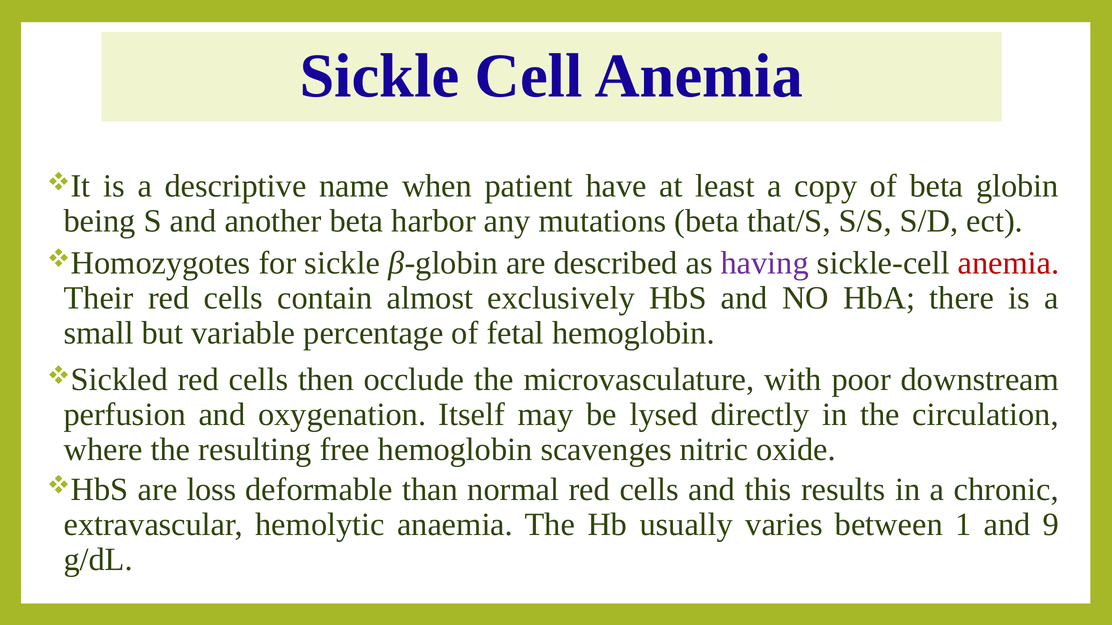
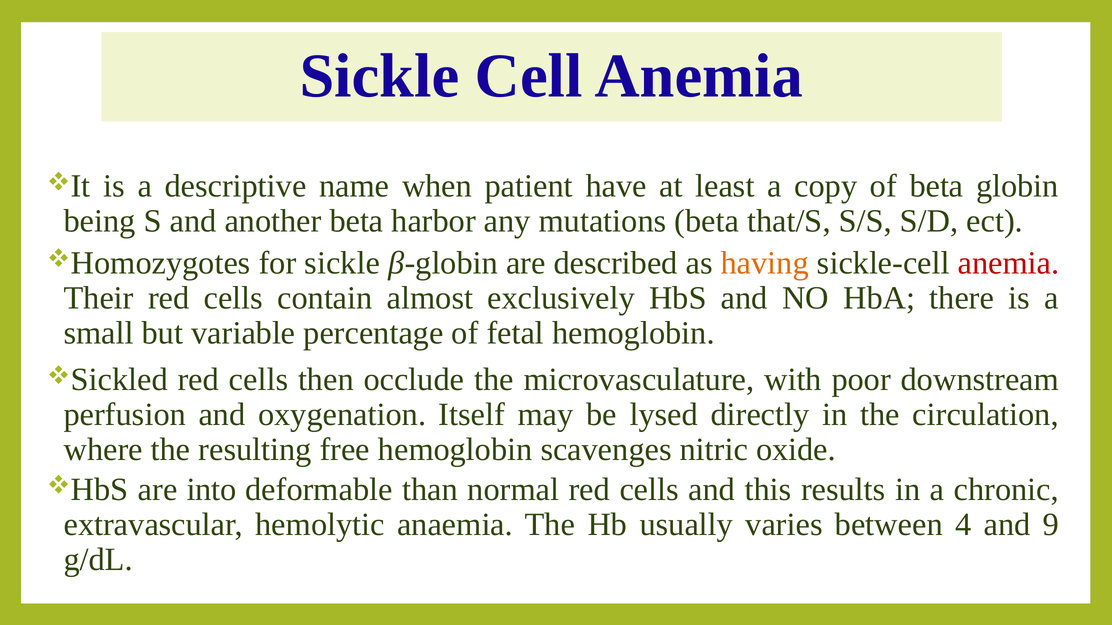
having colour: purple -> orange (765, 263)
loss: loss -> into (212, 490)
1: 1 -> 4 (963, 525)
